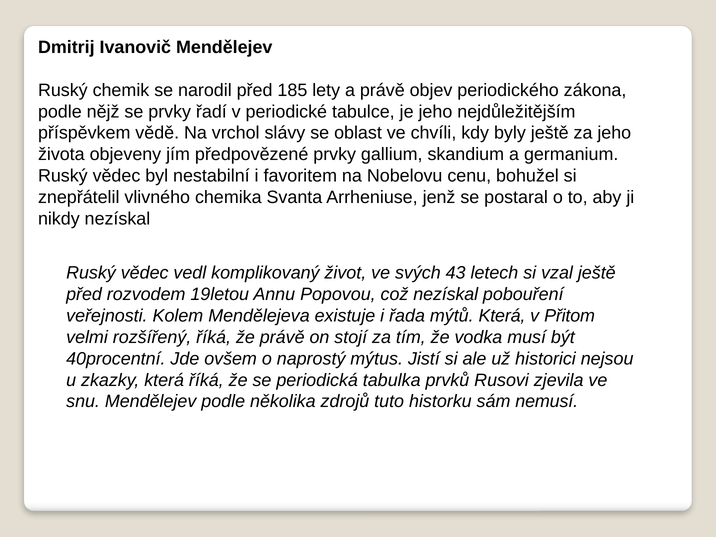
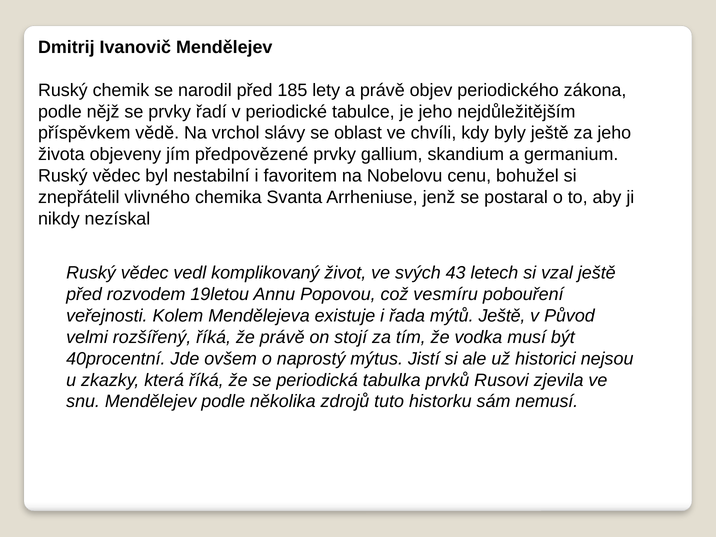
což nezískal: nezískal -> vesmíru (446, 294)
mýtů Která: Která -> Ještě (502, 316)
Přitom: Přitom -> Původ (569, 316)
